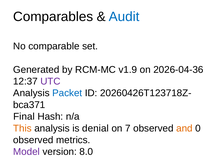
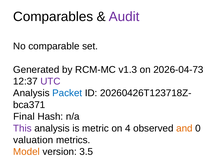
Audit colour: blue -> purple (124, 17)
v1.9: v1.9 -> v1.3 (128, 70)
2026-04-36: 2026-04-36 -> 2026-04-73 (178, 70)
This colour: orange -> purple (22, 128)
denial: denial -> metric (95, 128)
7: 7 -> 4 (128, 128)
observed: observed -> valuation (33, 140)
Model colour: purple -> orange (26, 152)
8.0: 8.0 -> 3.5 (86, 152)
